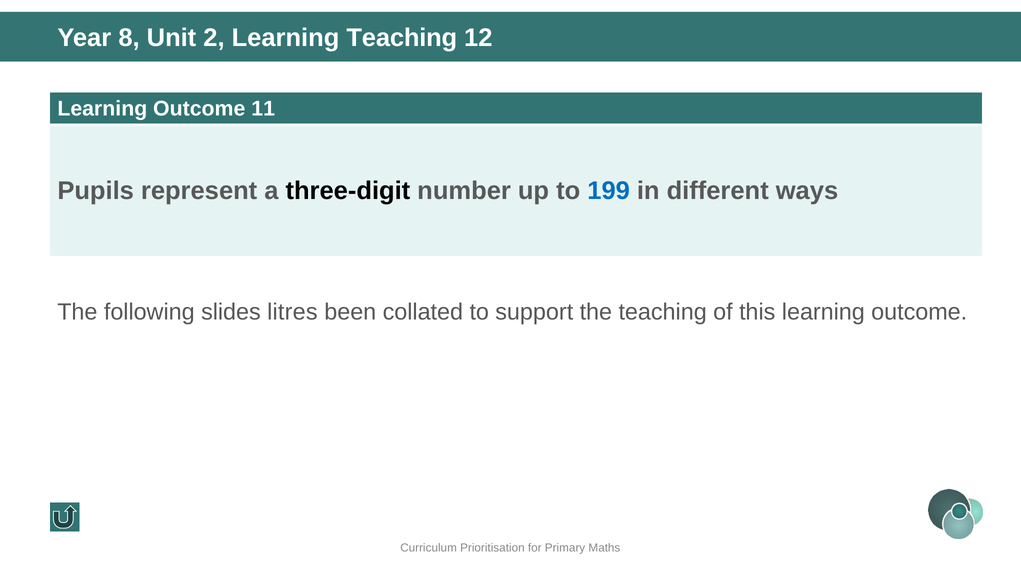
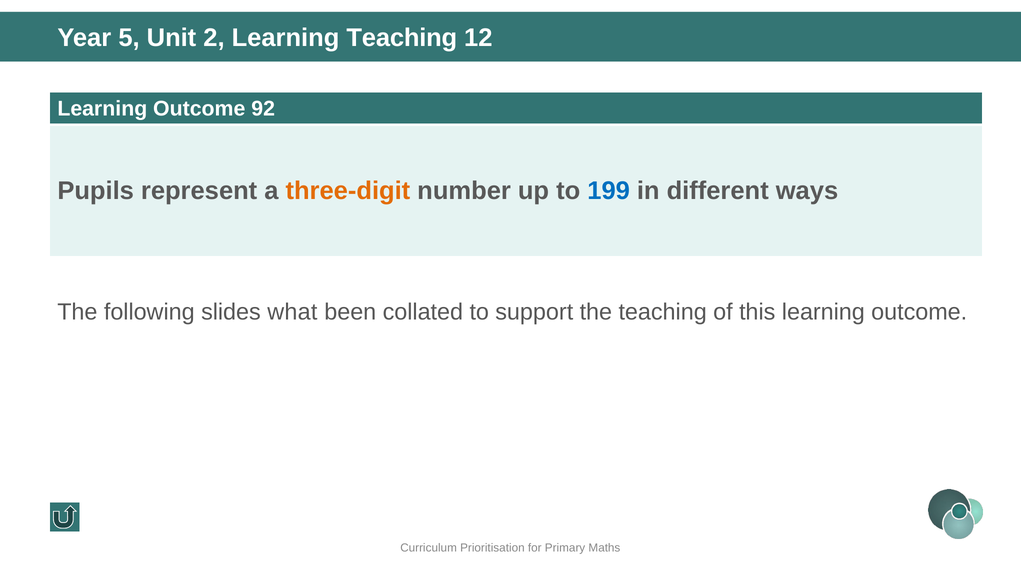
8: 8 -> 5 (129, 38)
11: 11 -> 92 (263, 109)
three-digit colour: black -> orange (348, 191)
litres: litres -> what (292, 312)
